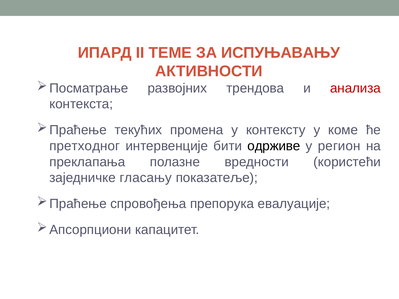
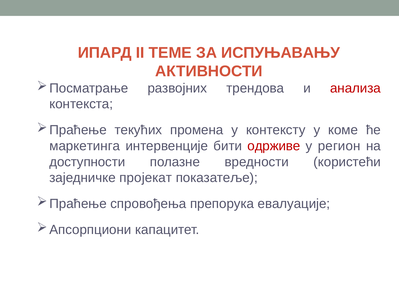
претходног: претходног -> маркетинга (85, 146)
одрживе colour: black -> red (274, 146)
преклапања: преклапања -> доступности (87, 162)
гласању: гласању -> пројекат (146, 178)
